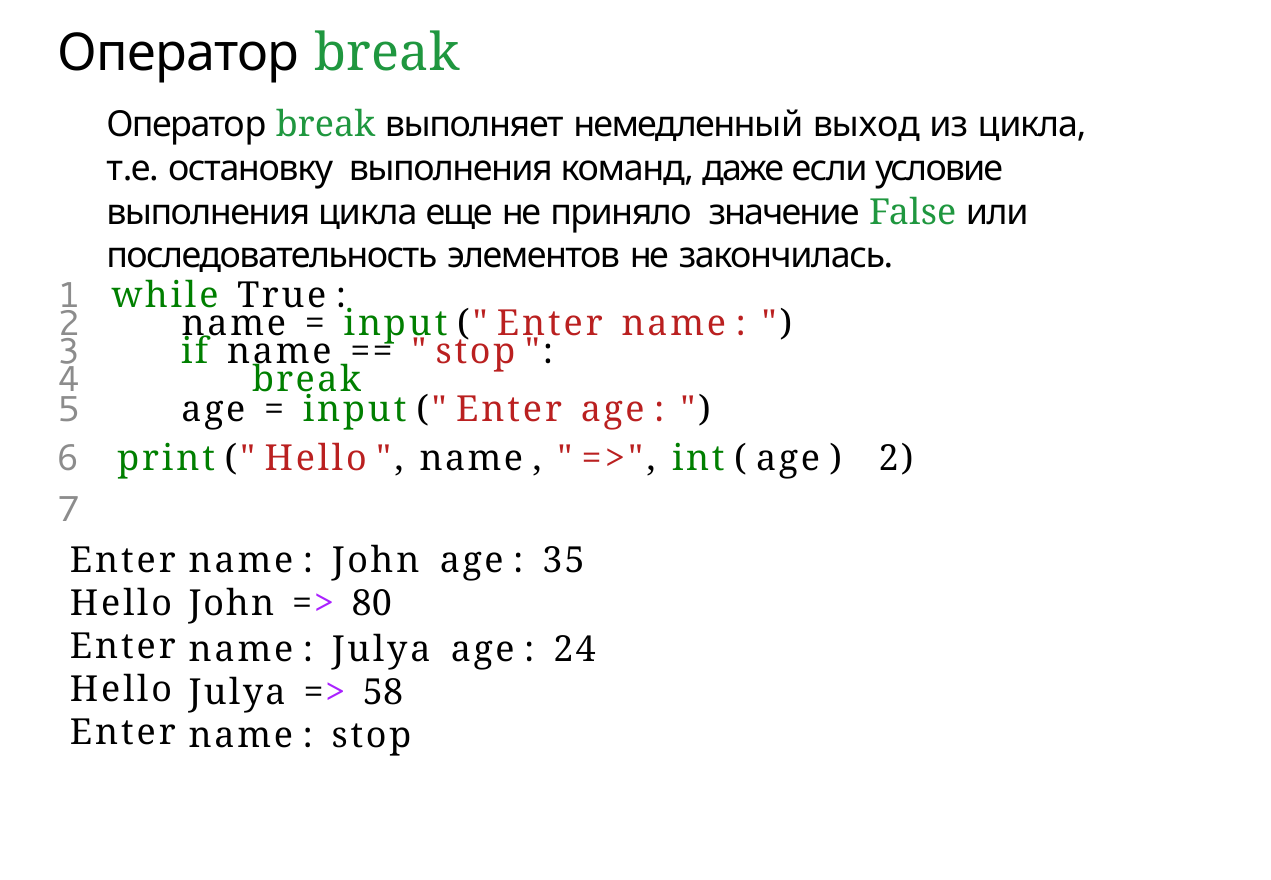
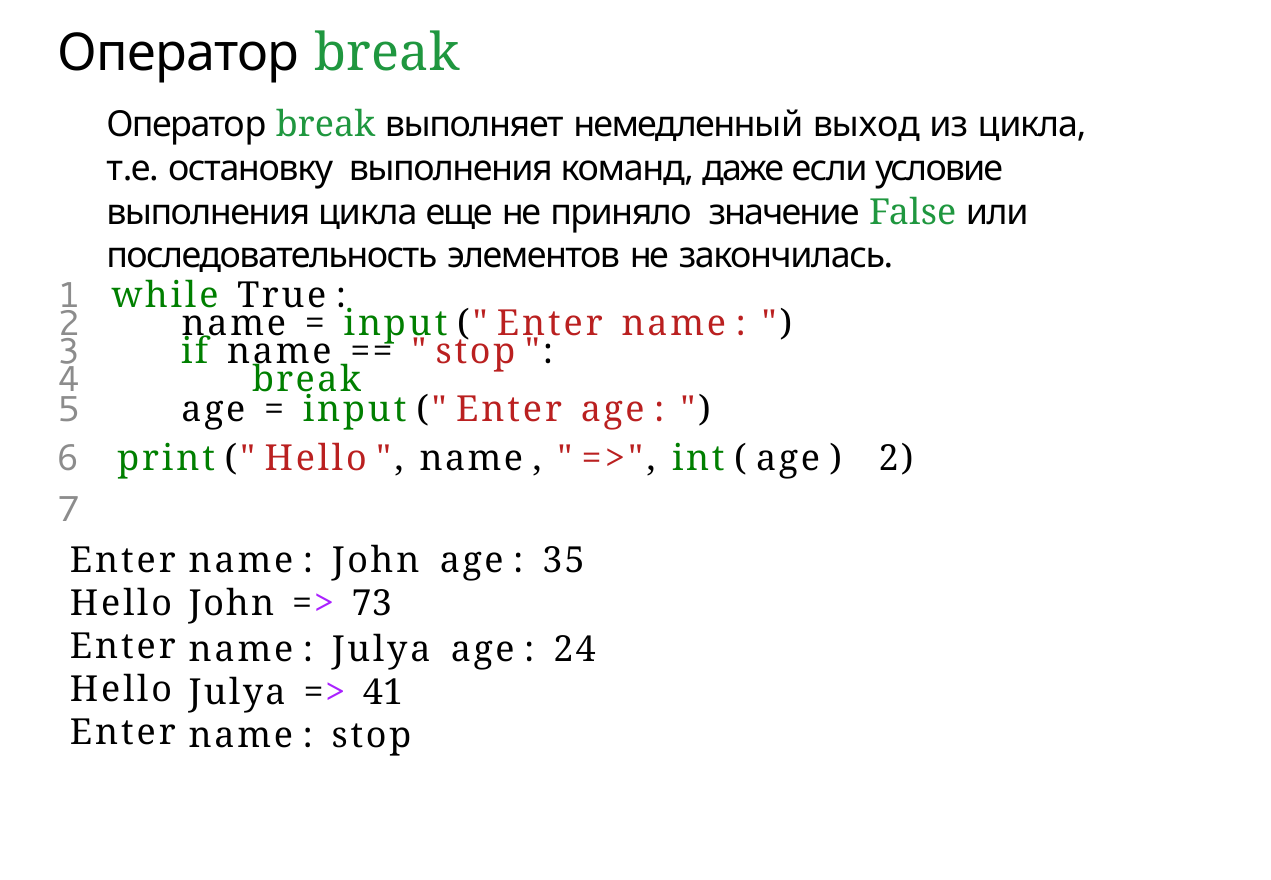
80: 80 -> 73 (372, 604)
58: 58 -> 41 (383, 692)
